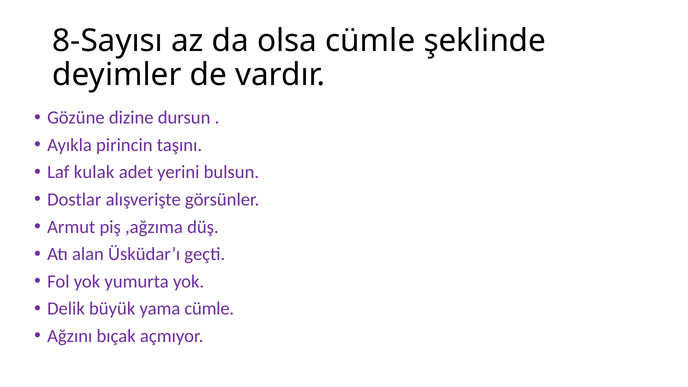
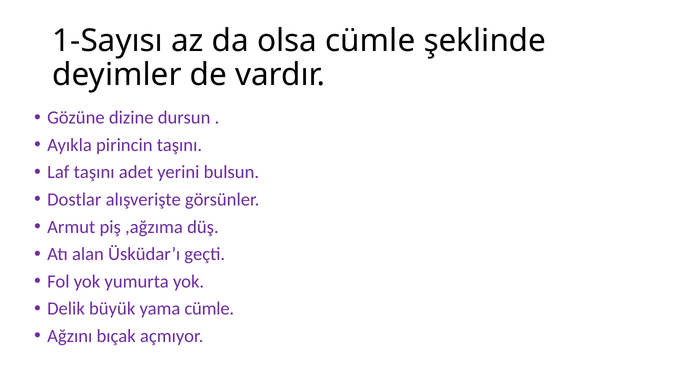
8-Sayısı: 8-Sayısı -> 1-Sayısı (108, 41)
Laf kulak: kulak -> taşını (94, 172)
